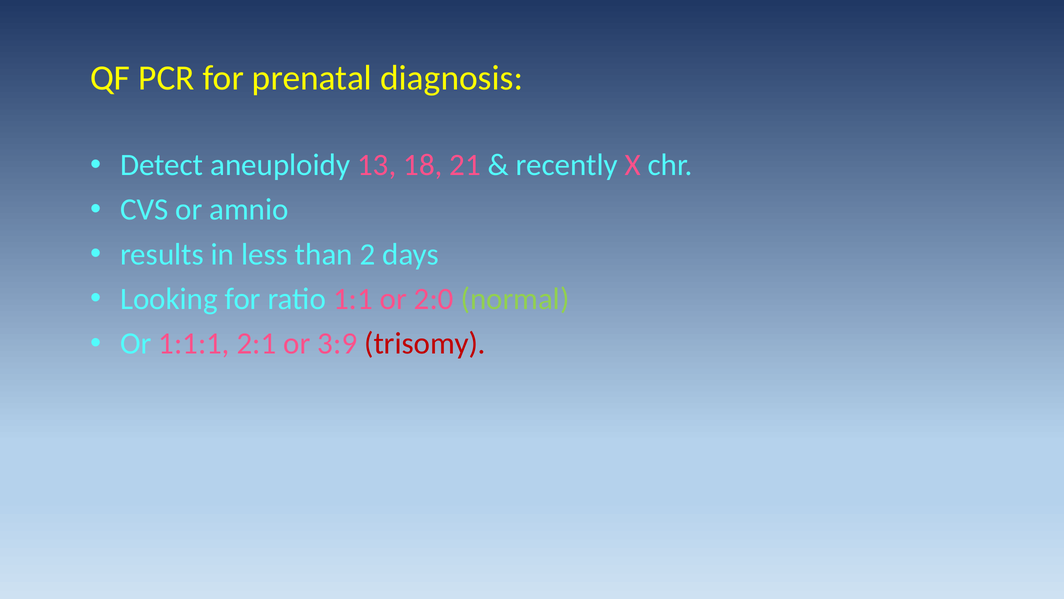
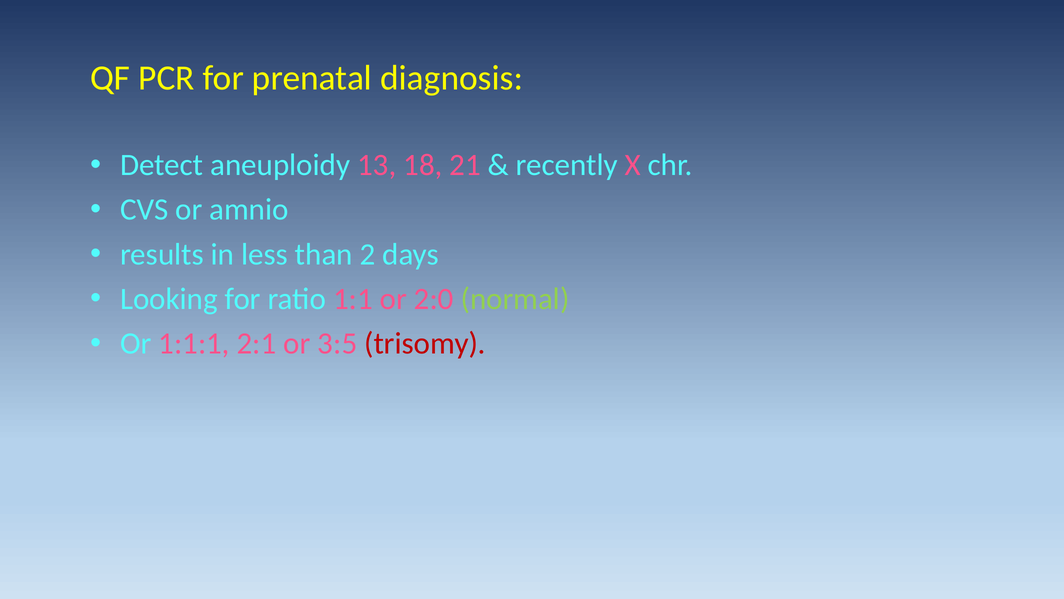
3:9: 3:9 -> 3:5 (337, 343)
